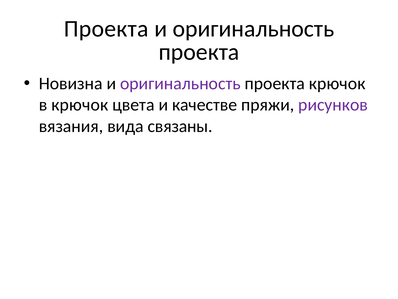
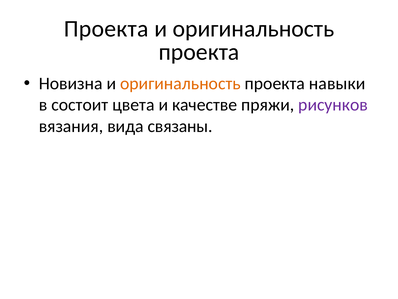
оригинальность colour: purple -> orange (180, 83)
проекта крючок: крючок -> навыки (337, 83)
в крючок: крючок -> состоит (80, 105)
